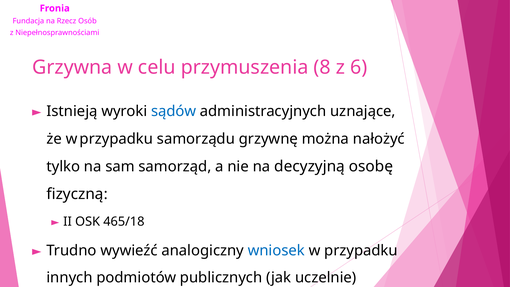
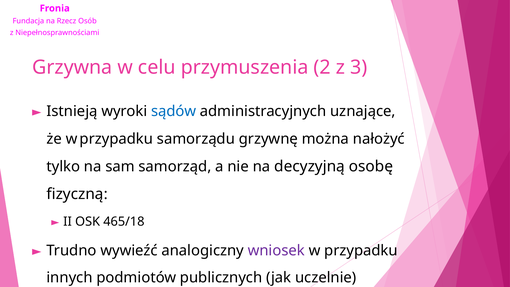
8: 8 -> 2 (322, 67)
6: 6 -> 3 (359, 67)
wniosek colour: blue -> purple (276, 251)
